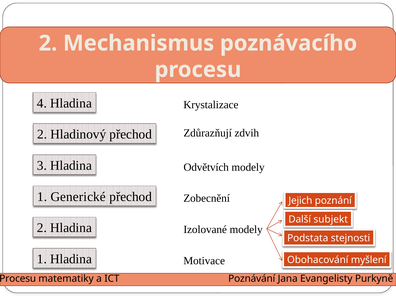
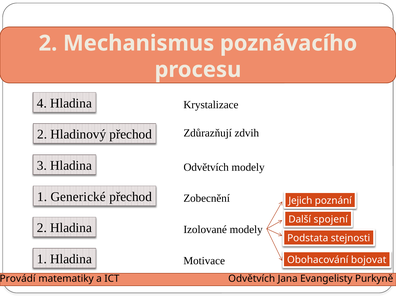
subjekt: subjekt -> spojení (331, 219)
myšlení: myšlení -> bojovat (369, 260)
Procesu: Procesu -> Provádí (18, 279)
ICT Poznávání: Poznávání -> Odvětvích (252, 279)
